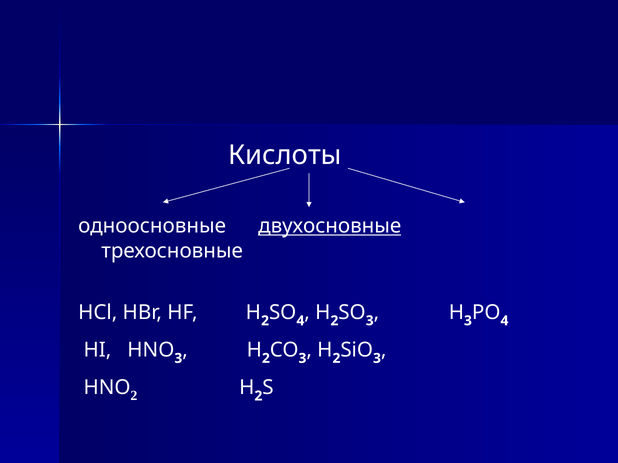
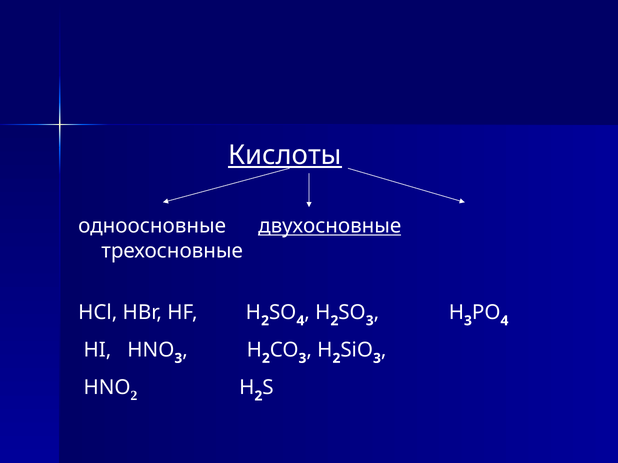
Кислоты underline: none -> present (285, 155)
